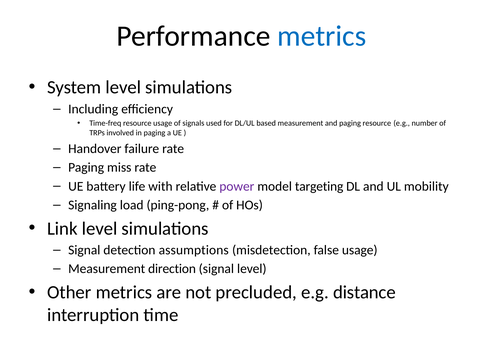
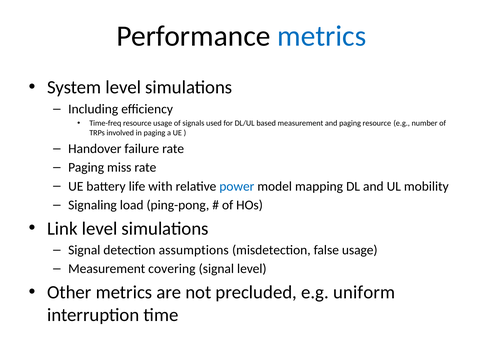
power colour: purple -> blue (237, 186)
targeting: targeting -> mapping (319, 186)
direction: direction -> covering (172, 269)
distance: distance -> uniform (364, 293)
